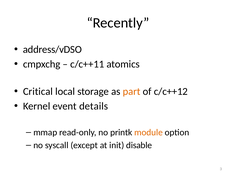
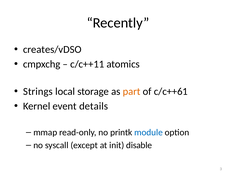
address/vDSO: address/vDSO -> creates/vDSO (52, 50)
Critical: Critical -> Strings (38, 91)
c/c++12: c/c++12 -> c/c++61 (171, 91)
module colour: orange -> blue (149, 132)
